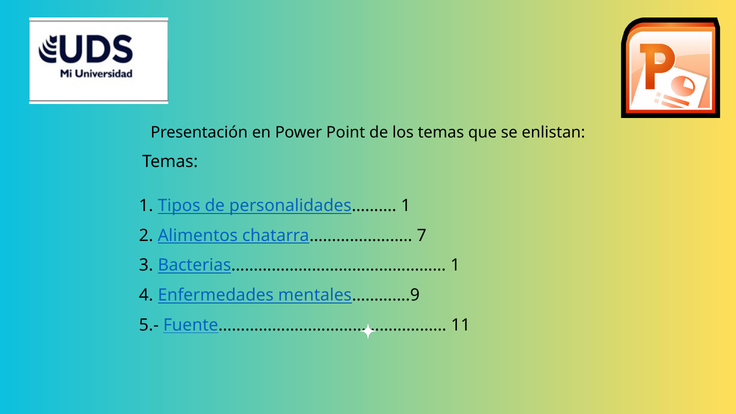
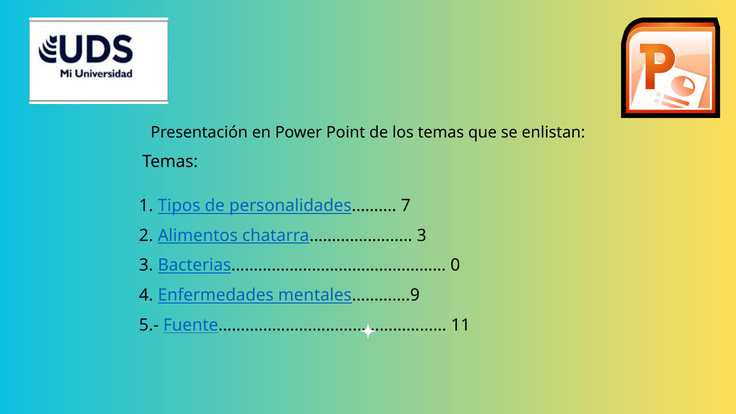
personalidades……… 1: 1 -> 7 (406, 206)
chatarra………………… 7: 7 -> 3 (422, 235)
Bacterias………………………………………… 1: 1 -> 0 (455, 265)
